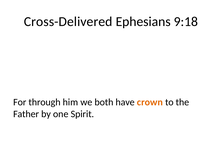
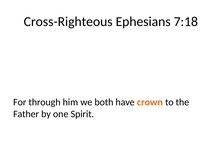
Cross-Delivered: Cross-Delivered -> Cross-Righteous (68, 21)
9:18: 9:18 -> 7:18 (186, 21)
